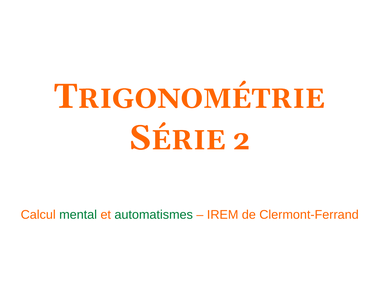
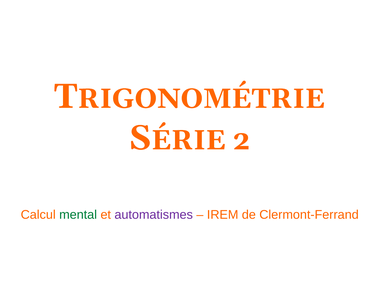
automatismes colour: green -> purple (154, 215)
